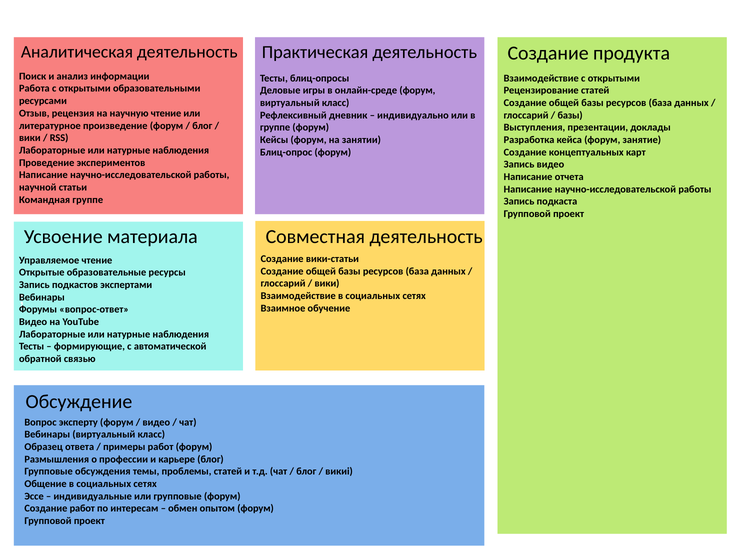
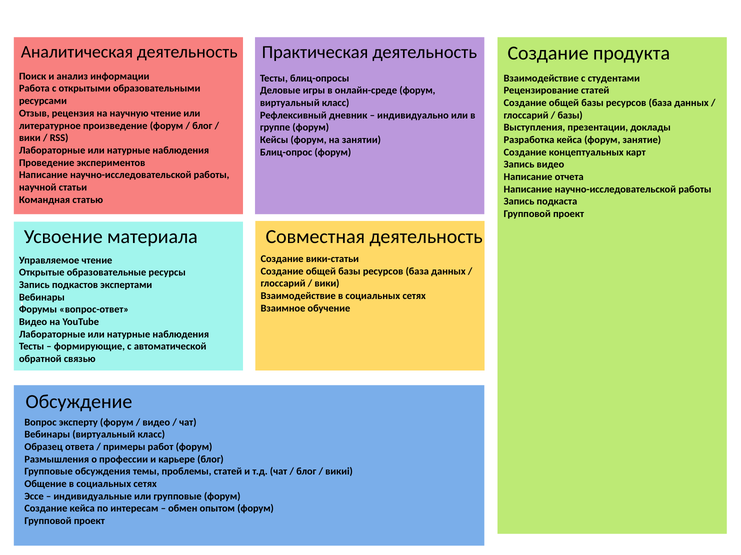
Взаимодействие с открытыми: открытыми -> студентами (614, 78)
Командная группе: группе -> статью (88, 200)
Создание работ: работ -> кейса (82, 509)
